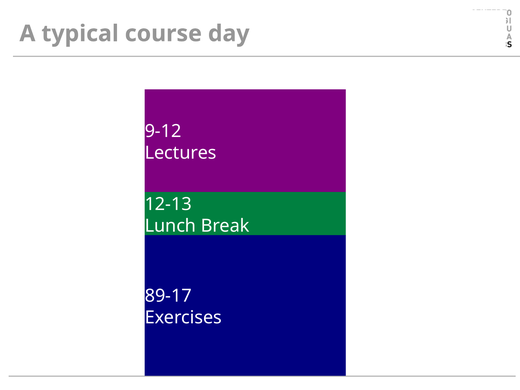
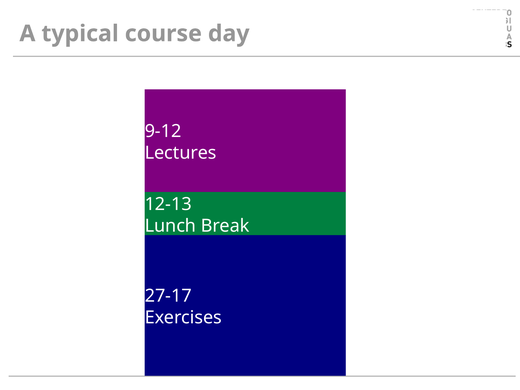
89-17: 89-17 -> 27-17 (168, 296)
